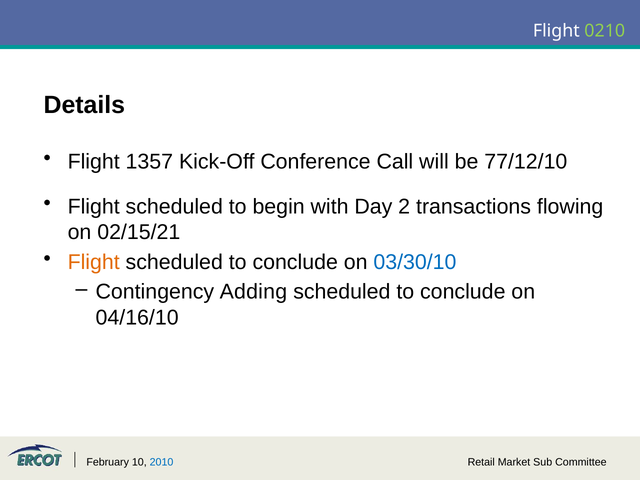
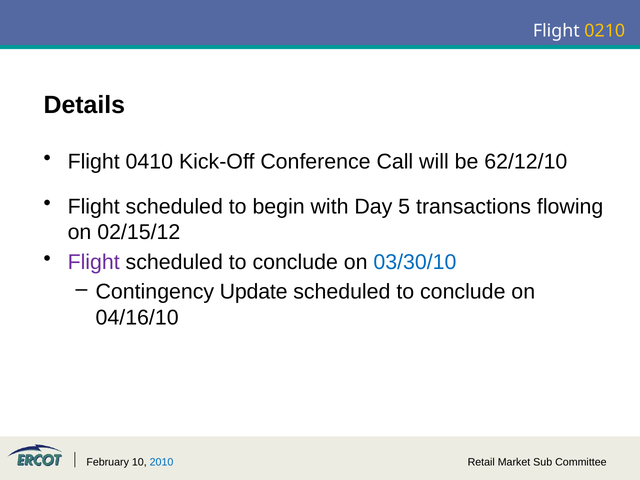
0210 colour: light green -> yellow (605, 31)
1357: 1357 -> 0410 (149, 162)
77/12/10: 77/12/10 -> 62/12/10 (526, 162)
2: 2 -> 5 (404, 207)
02/15/21: 02/15/21 -> 02/15/12 (139, 232)
Flight colour: orange -> purple (94, 262)
Adding: Adding -> Update (254, 292)
